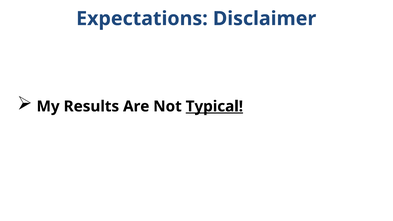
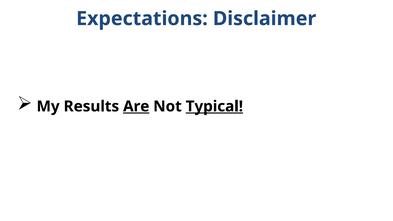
Are underline: none -> present (136, 106)
